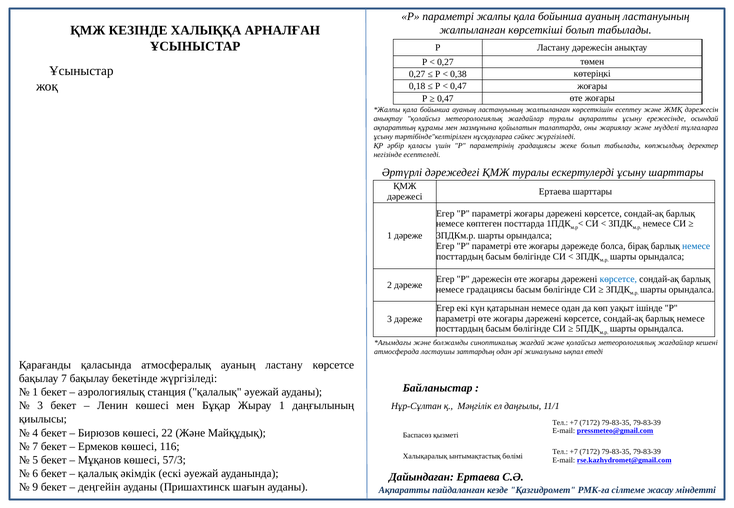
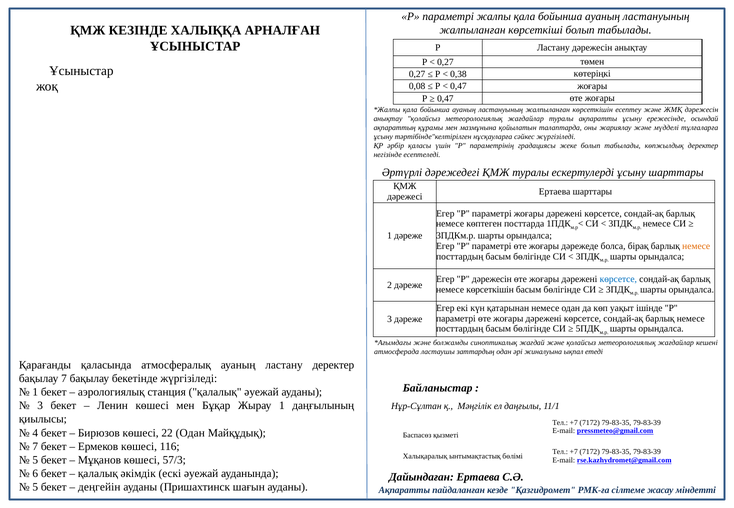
0,18: 0,18 -> 0,08 (417, 86)
немесе colour: blue -> orange (696, 246)
немесе градациясы: градациясы -> көрсеткішін (490, 290)
ластану көрсетсе: көрсетсе -> деректер (333, 365)
22 Және: Және -> Одан (190, 433)
9: 9 -> 5 (35, 487)
